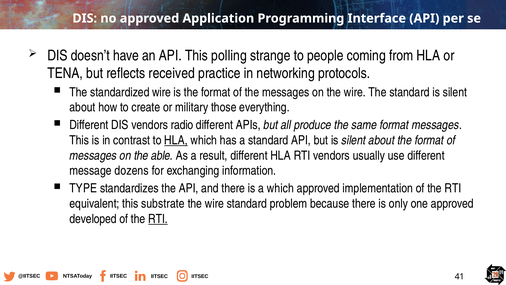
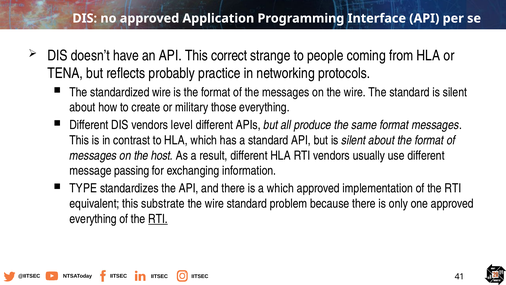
polling: polling -> correct (229, 56)
received: received -> probably (172, 73)
radio: radio -> level (182, 125)
HLA underline: present -> none (176, 140)
able: able -> host (162, 155)
dozens: dozens -> passing (132, 170)
developed: developed -> everything (93, 219)
